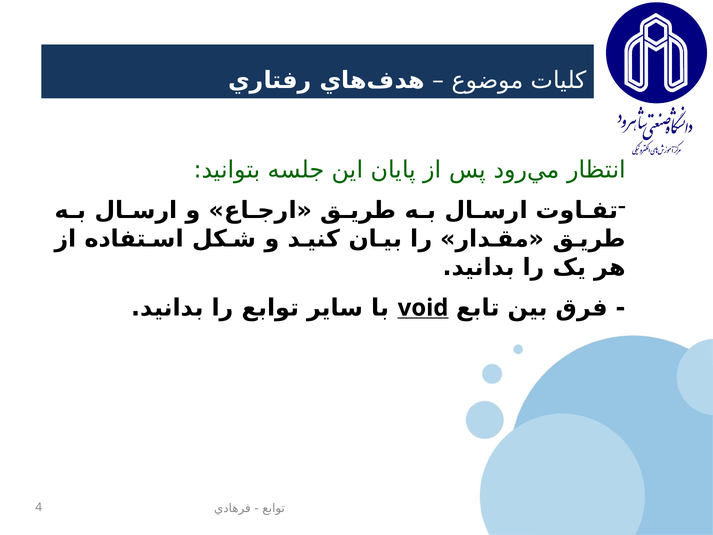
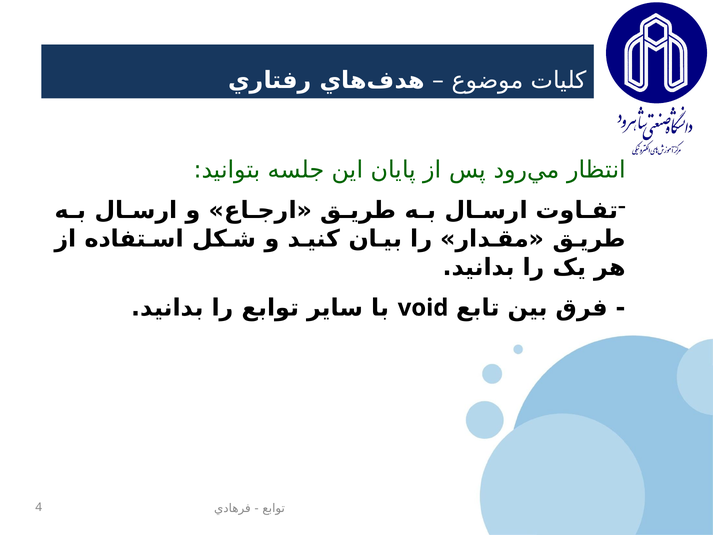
void underline: present -> none (423, 308)
